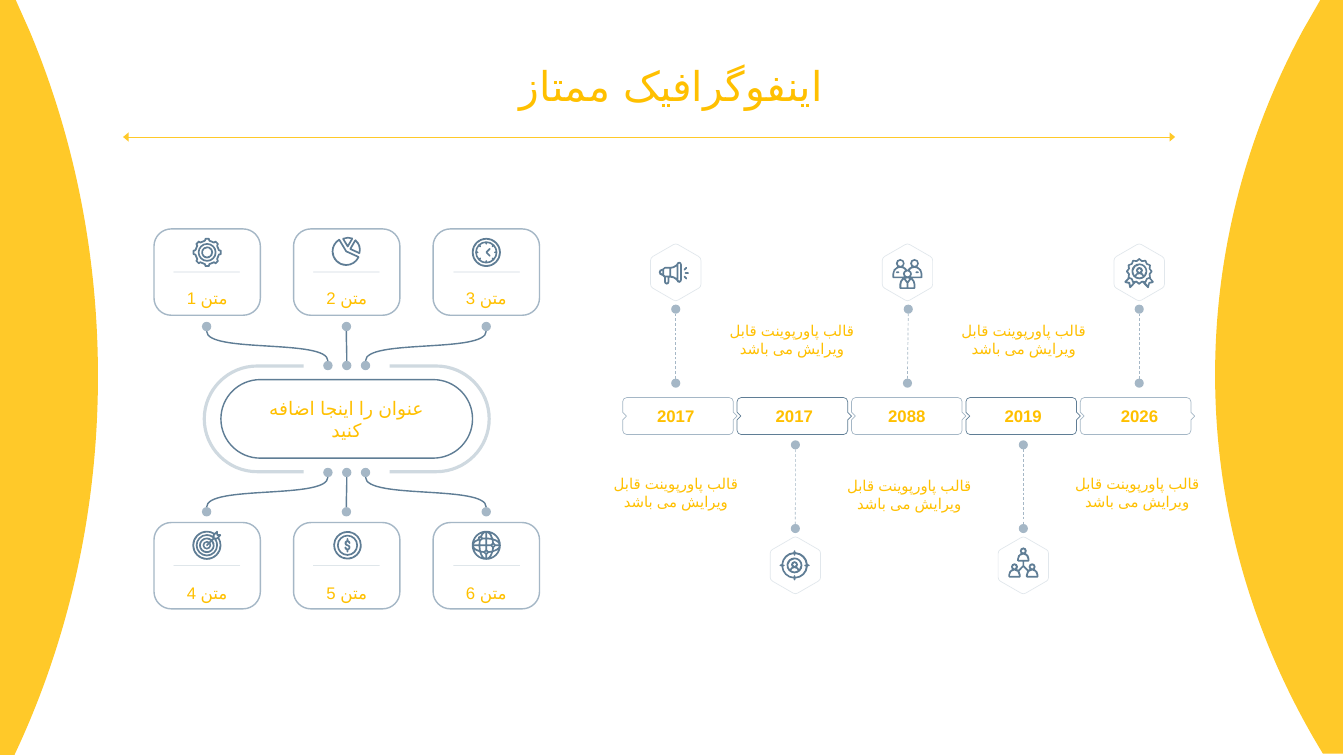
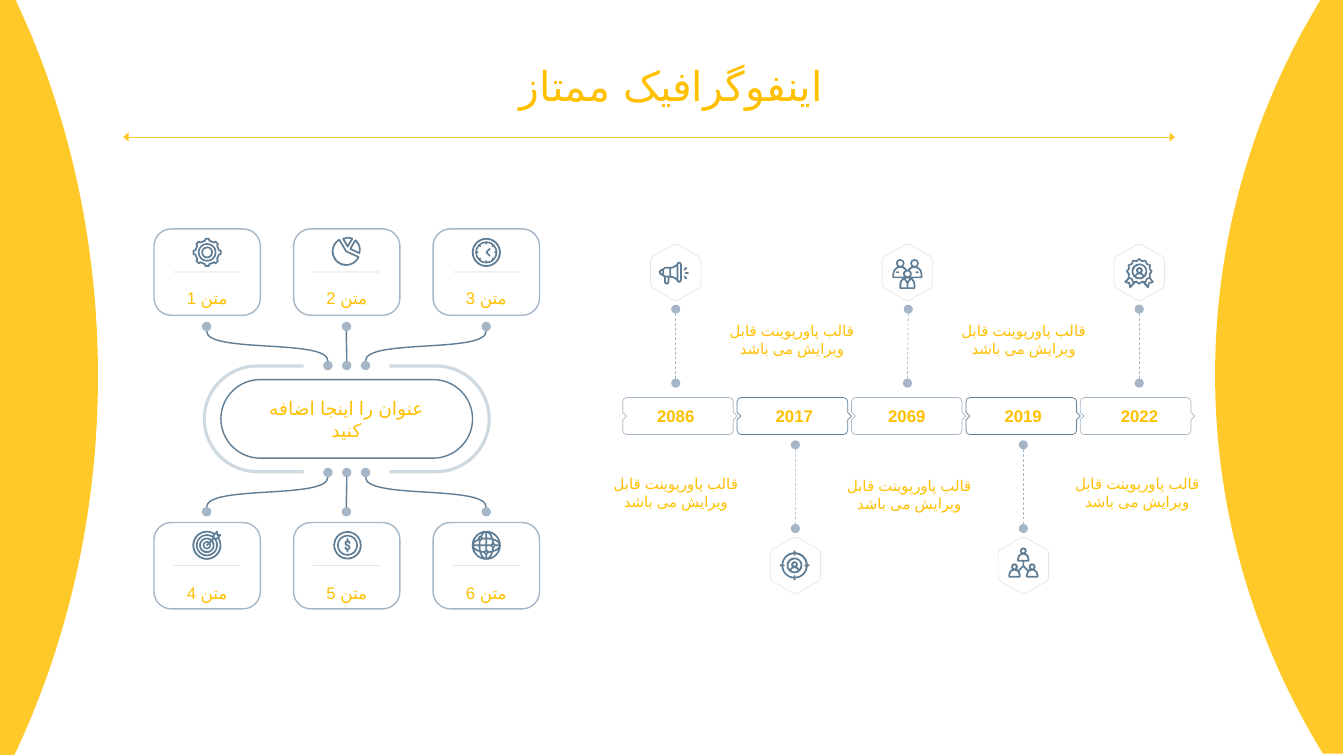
2017: 2017 -> 2086 (676, 418)
2088: 2088 -> 2069 (907, 418)
2026: 2026 -> 2022 (1139, 418)
